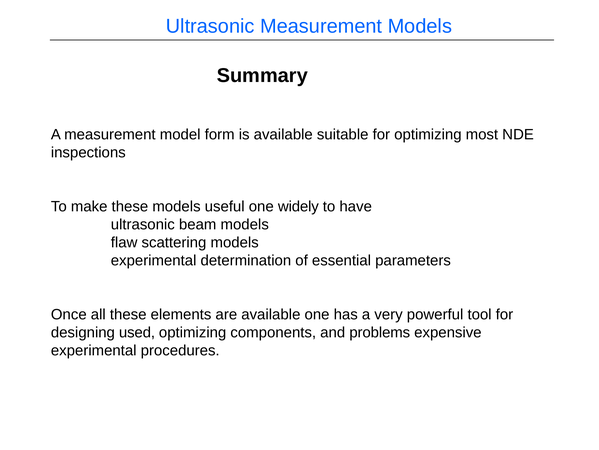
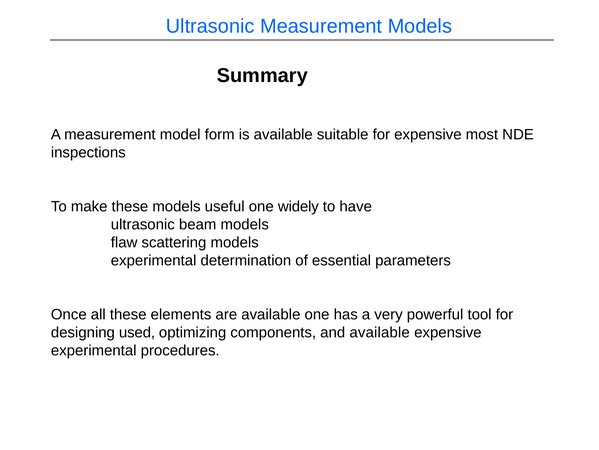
for optimizing: optimizing -> expensive (428, 134)
and problems: problems -> available (380, 332)
